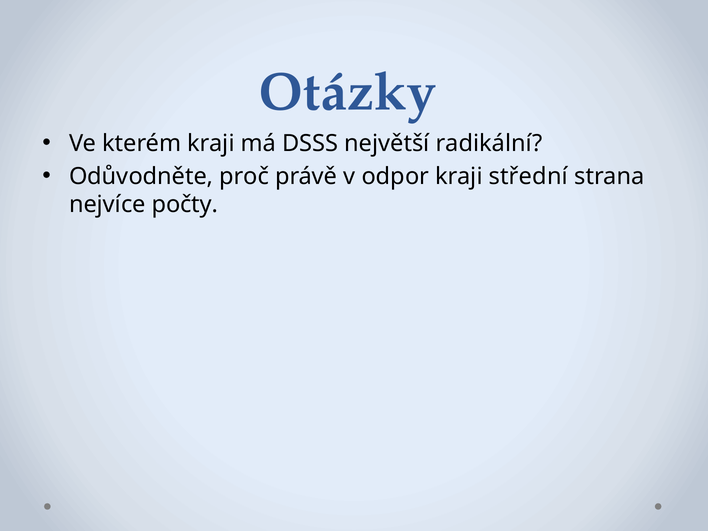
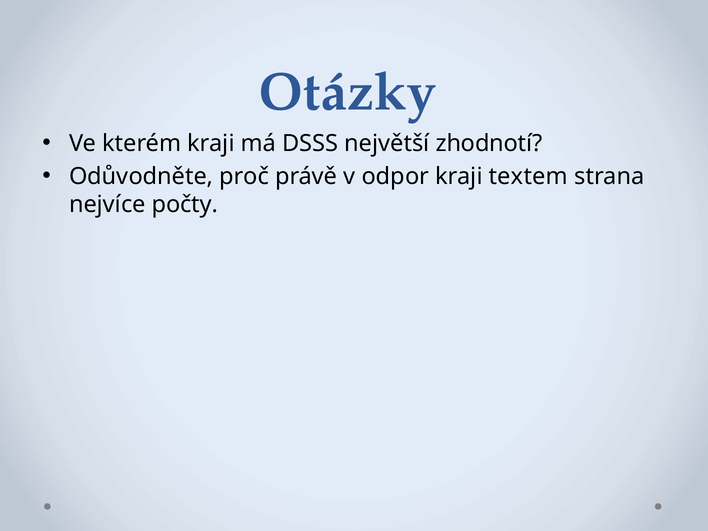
radikální: radikální -> zhodnotí (489, 143)
střední: střední -> textem (528, 176)
